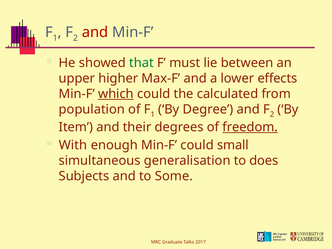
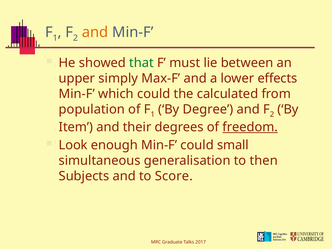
and colour: red -> orange (95, 32)
higher: higher -> simply (118, 78)
which underline: present -> none (116, 94)
With: With -> Look (73, 145)
does: does -> then (264, 161)
Some: Some -> Score (174, 176)
